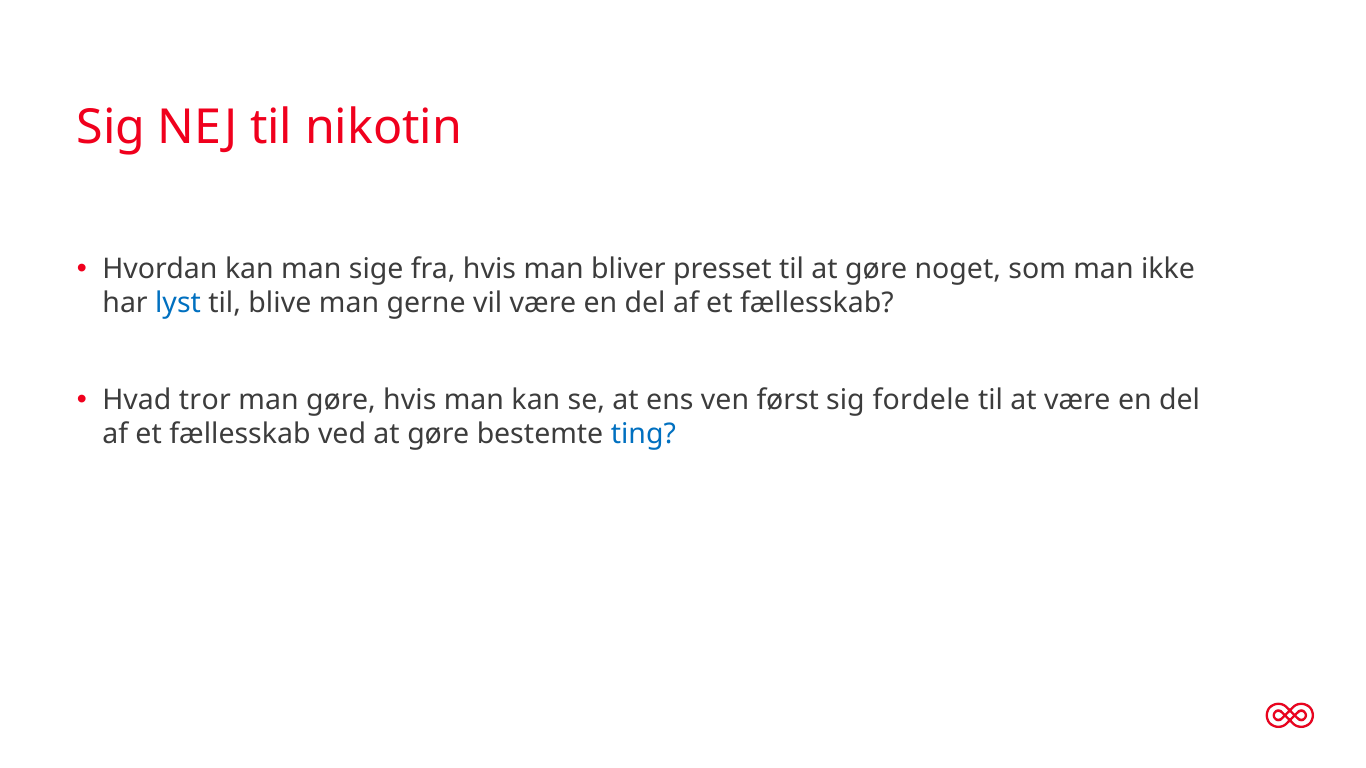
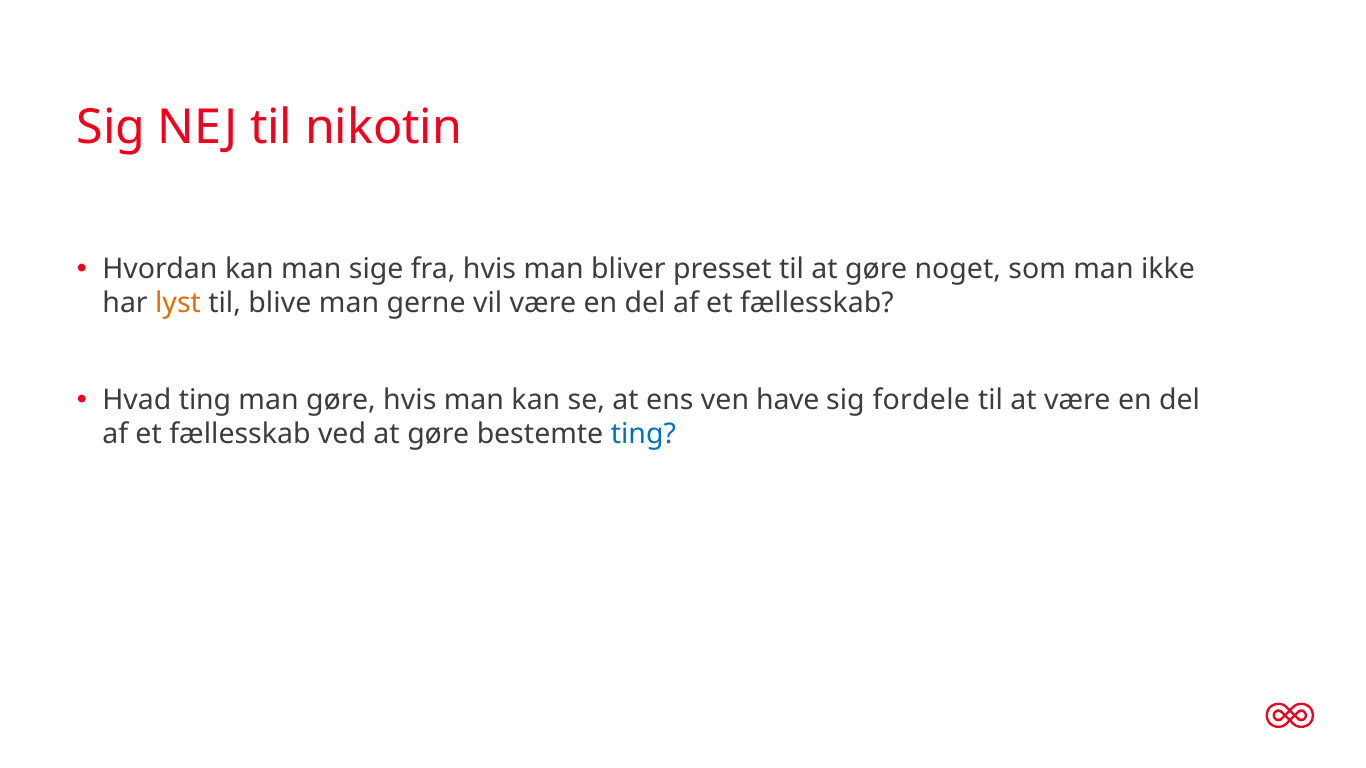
lyst colour: blue -> orange (178, 304)
Hvad tror: tror -> ting (205, 400)
først: først -> have (788, 400)
